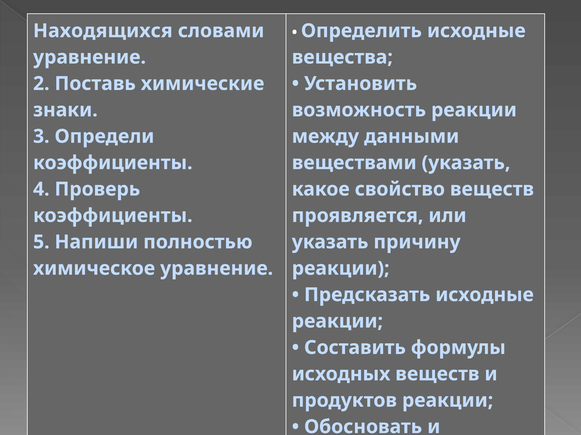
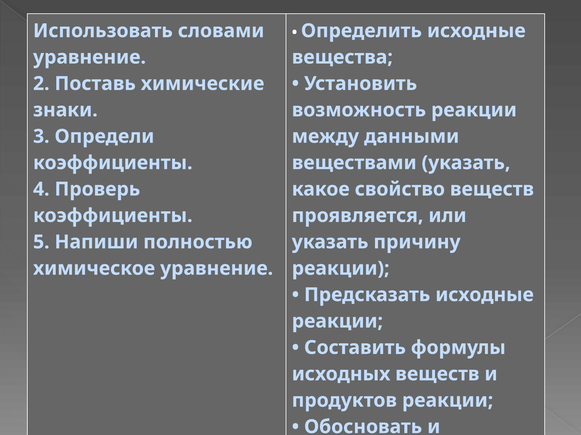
Находящихся: Находящихся -> Использовать (103, 31)
